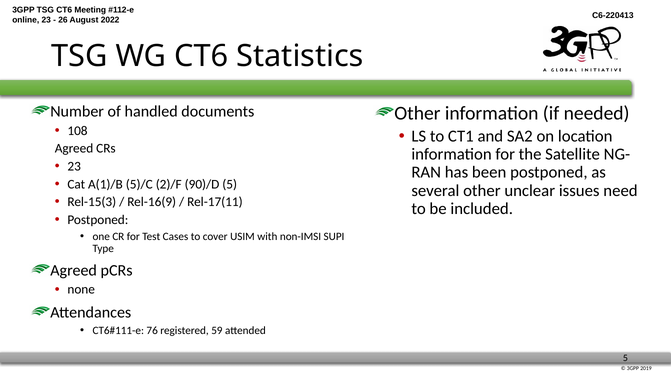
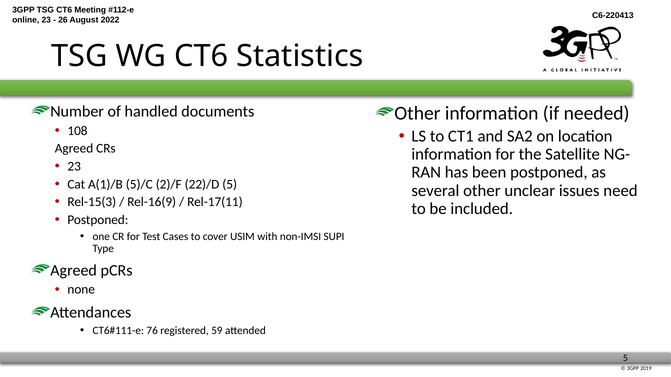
90)/D: 90)/D -> 22)/D (202, 184)
